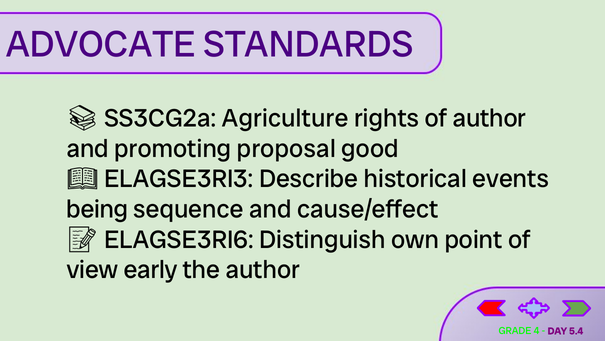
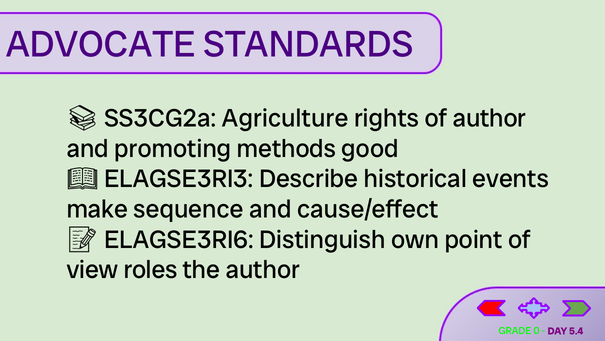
proposal: proposal -> methods (287, 148)
being: being -> make (97, 209)
early: early -> roles (151, 269)
4: 4 -> 0 (537, 330)
